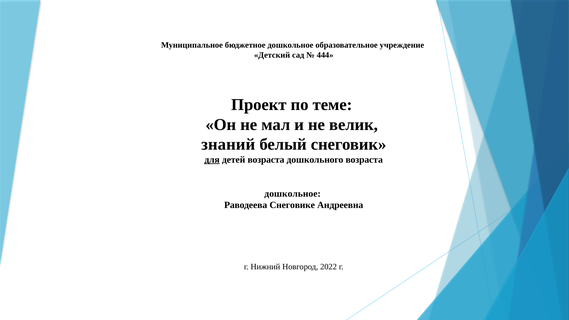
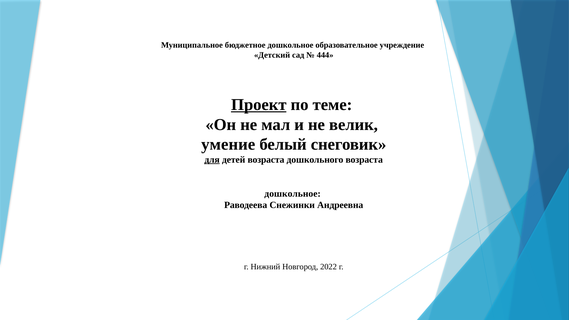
Проект underline: none -> present (259, 105)
знаний: знаний -> умение (228, 145)
Снеговике: Снеговике -> Снежинки (292, 205)
